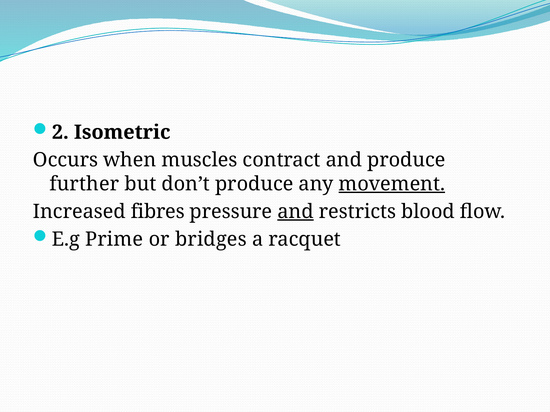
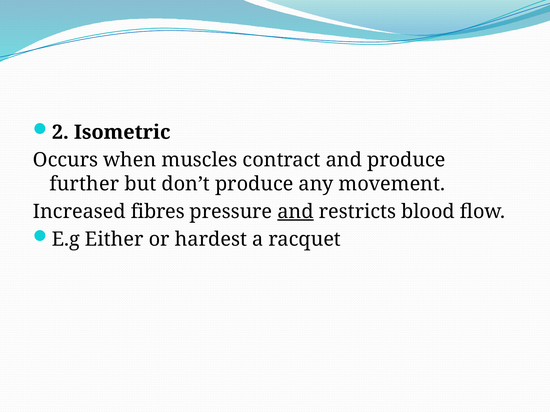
movement underline: present -> none (392, 184)
Prime: Prime -> Either (114, 240)
bridges: bridges -> hardest (211, 240)
